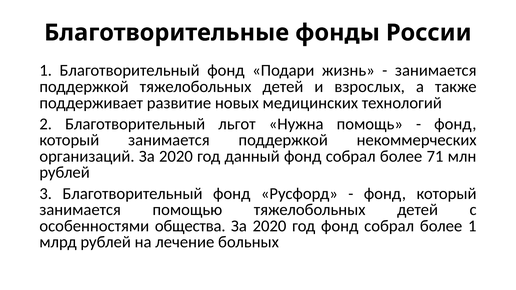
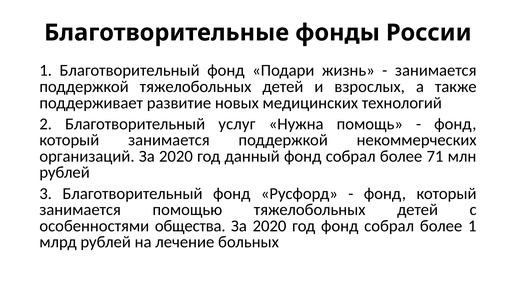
льгот: льгот -> услуг (237, 124)
